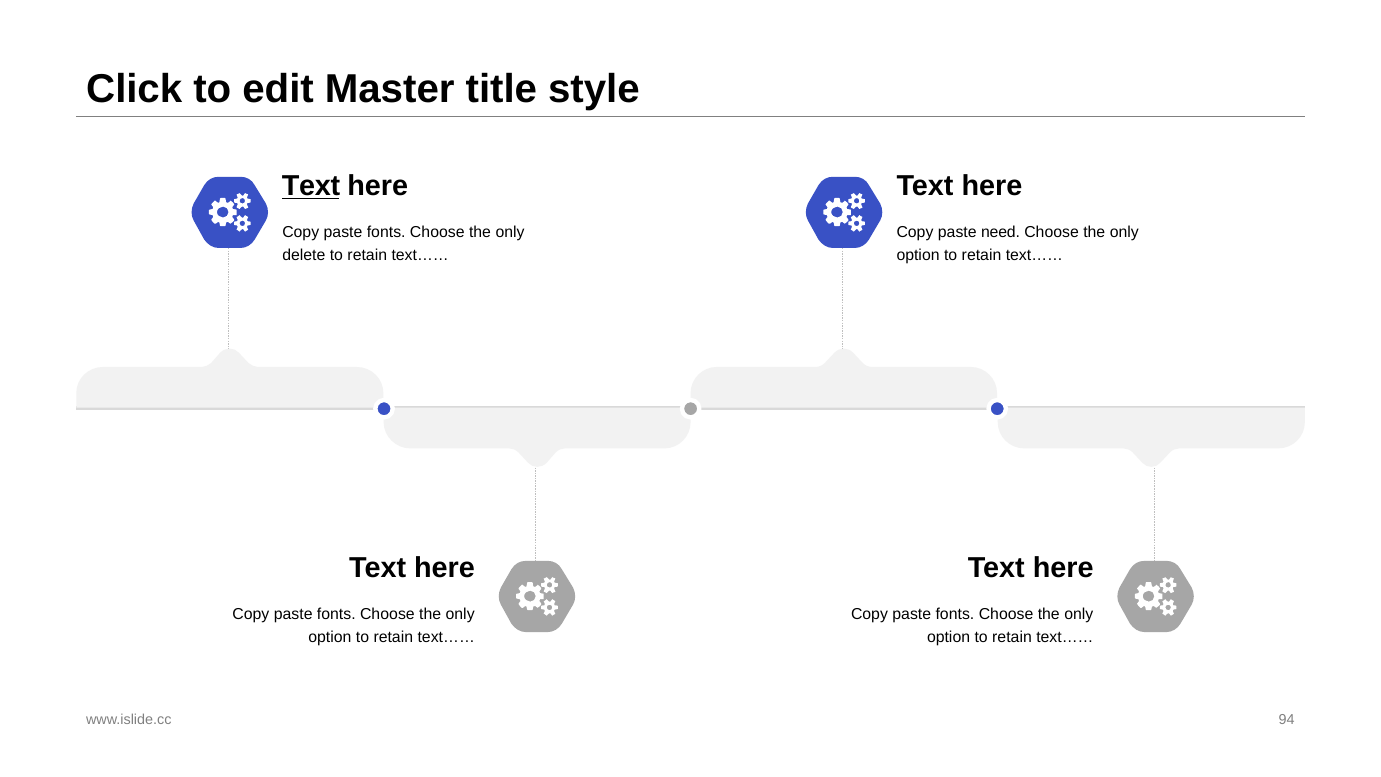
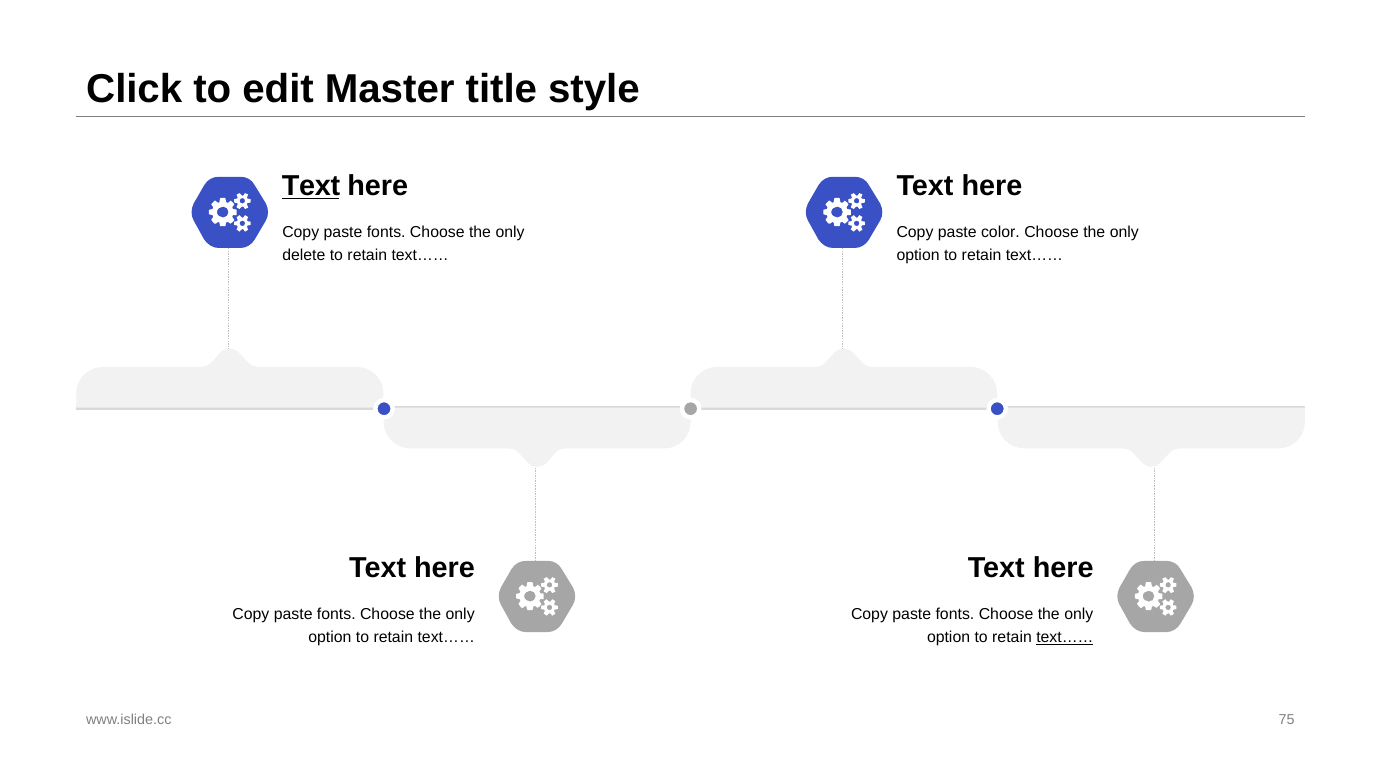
need: need -> color (1000, 232)
text…… underline: none -> present (1065, 637)
94: 94 -> 75 (1287, 720)
